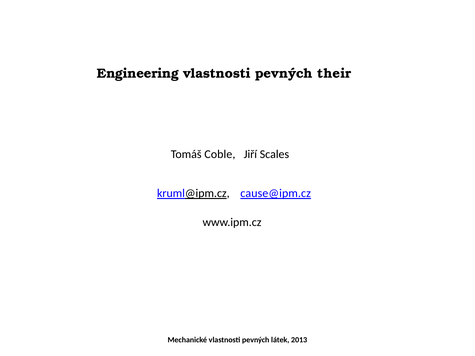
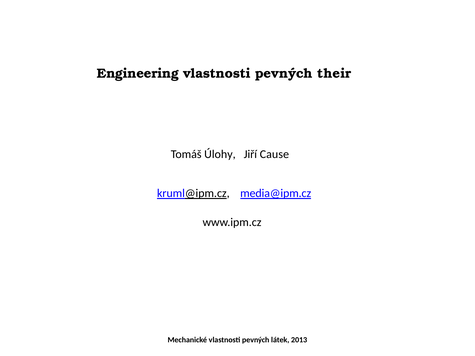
Coble: Coble -> Úlohy (220, 154)
Scales: Scales -> Cause (274, 154)
cause@ipm.cz: cause@ipm.cz -> media@ipm.cz (276, 194)
